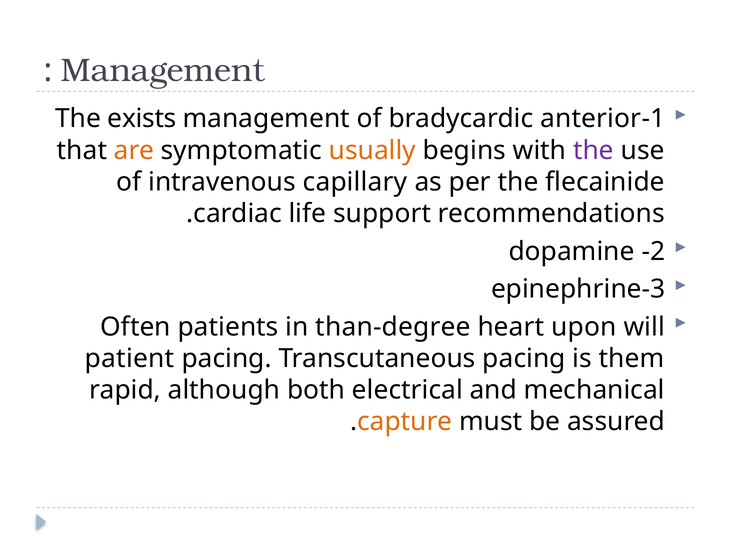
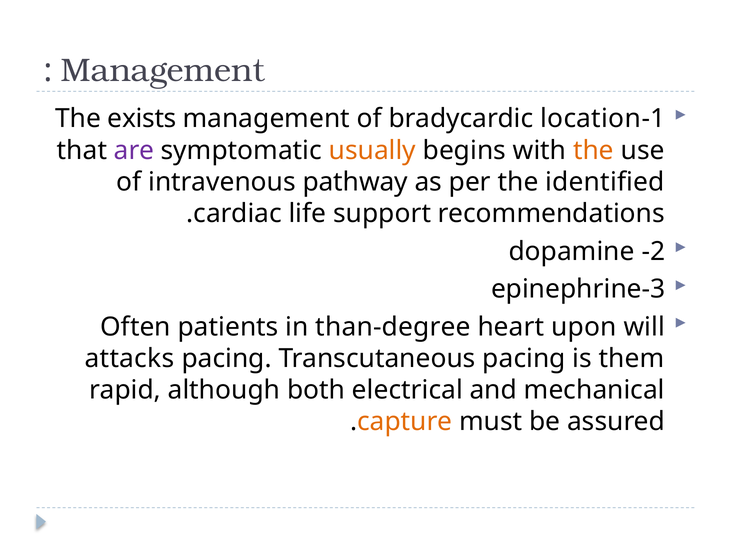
anterior: anterior -> location (591, 119)
are colour: orange -> purple (134, 150)
the colour: purple -> orange (593, 150)
capillary: capillary -> pathway (355, 182)
flecainide: flecainide -> identified (605, 182)
patient: patient -> attacks (130, 359)
